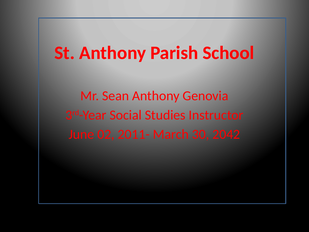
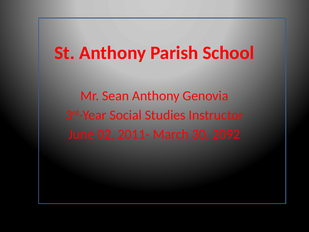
2042: 2042 -> 2092 (226, 134)
